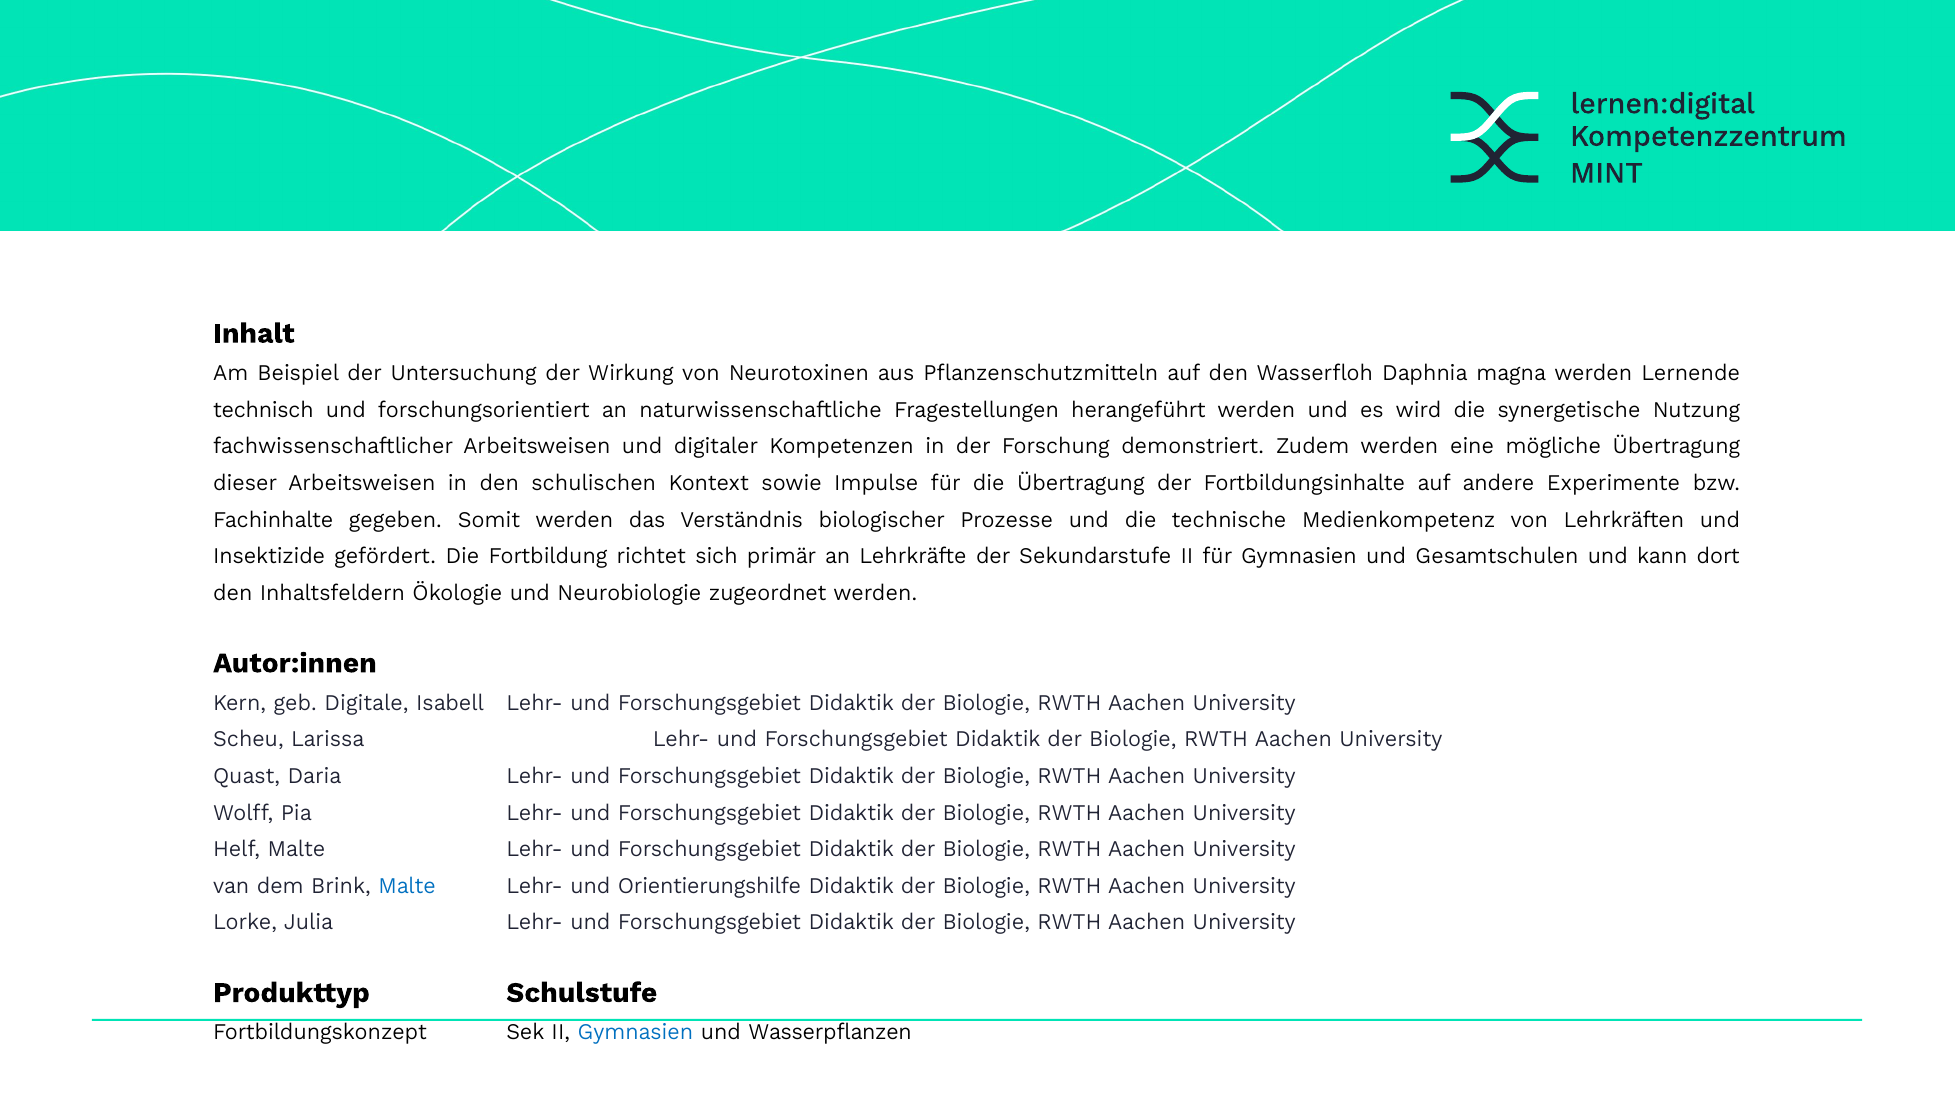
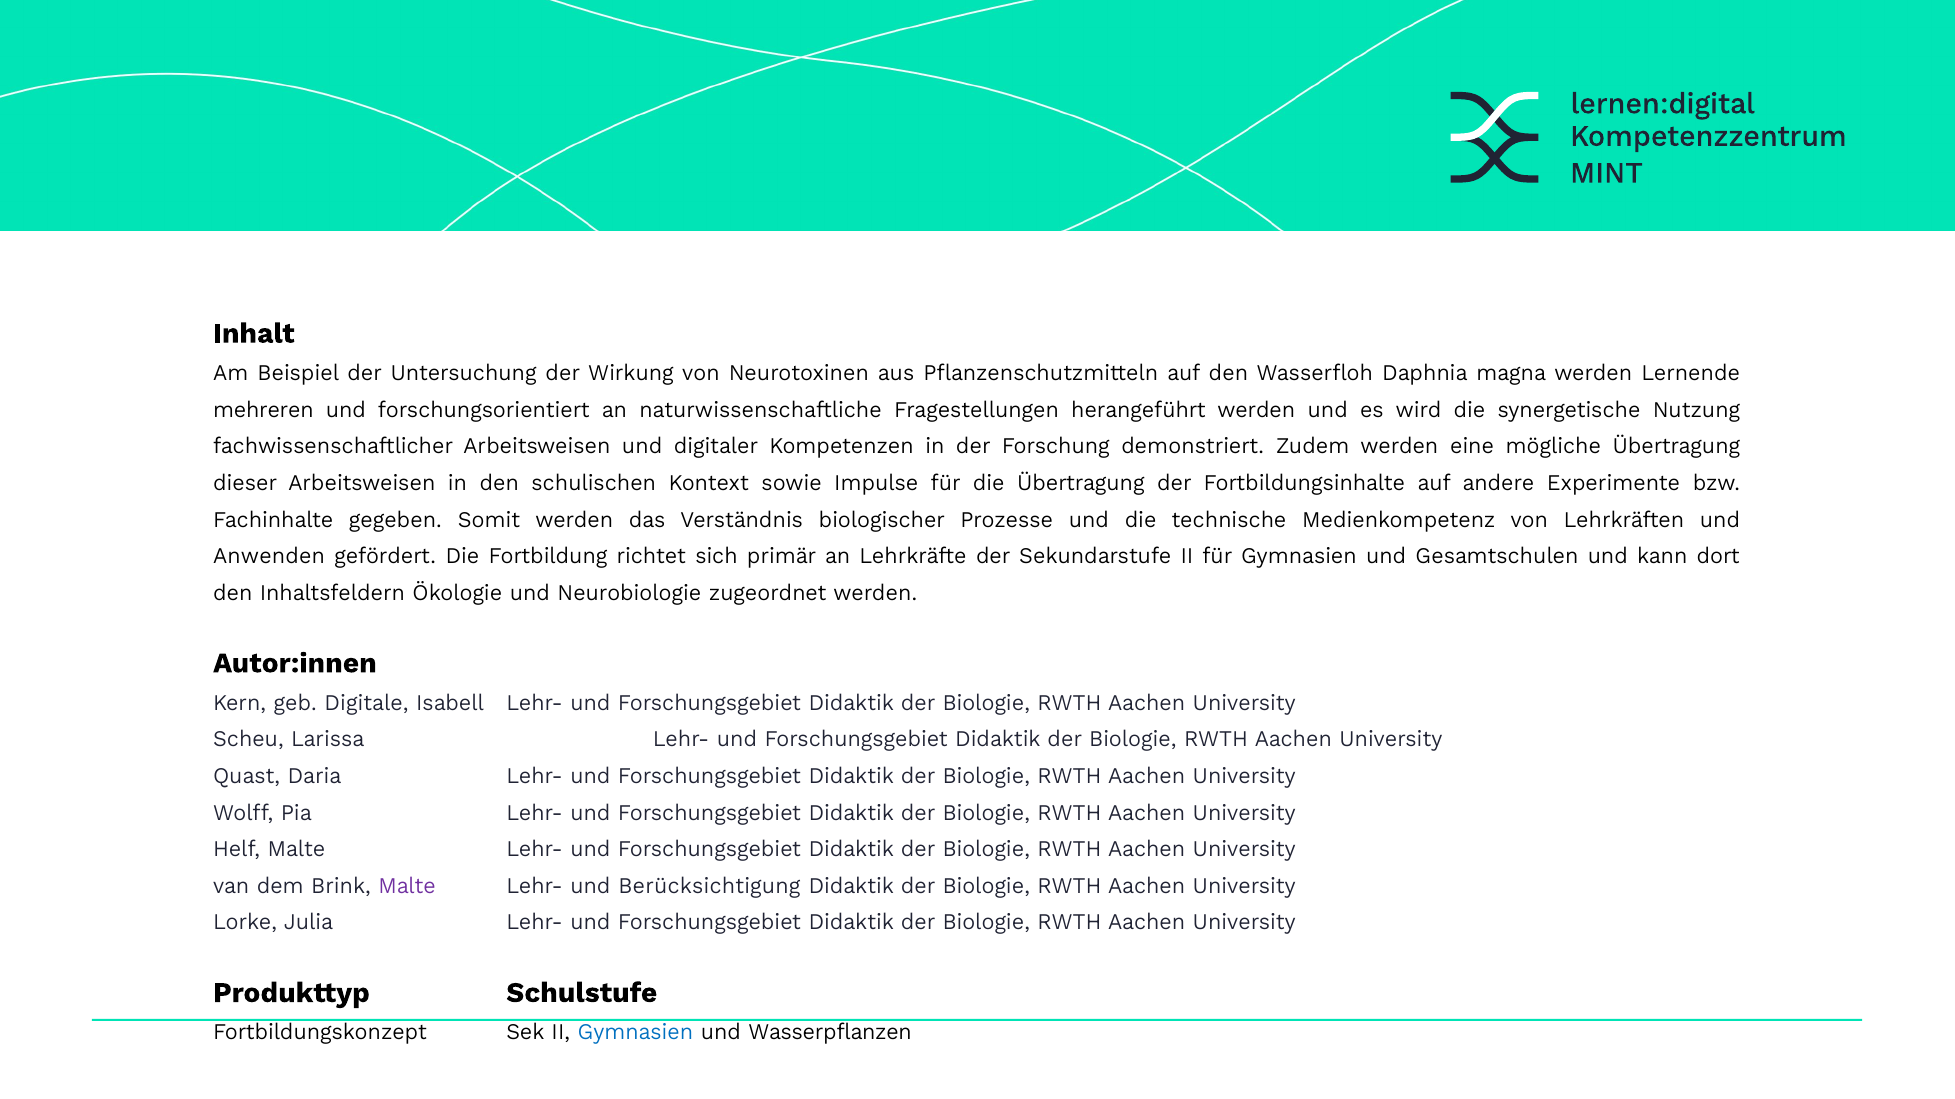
technisch: technisch -> mehreren (263, 410)
Insektizide: Insektizide -> Anwenden (269, 557)
Malte colour: blue -> purple (407, 886)
Orientierungshilfe: Orientierungshilfe -> Berücksichtigung (709, 886)
